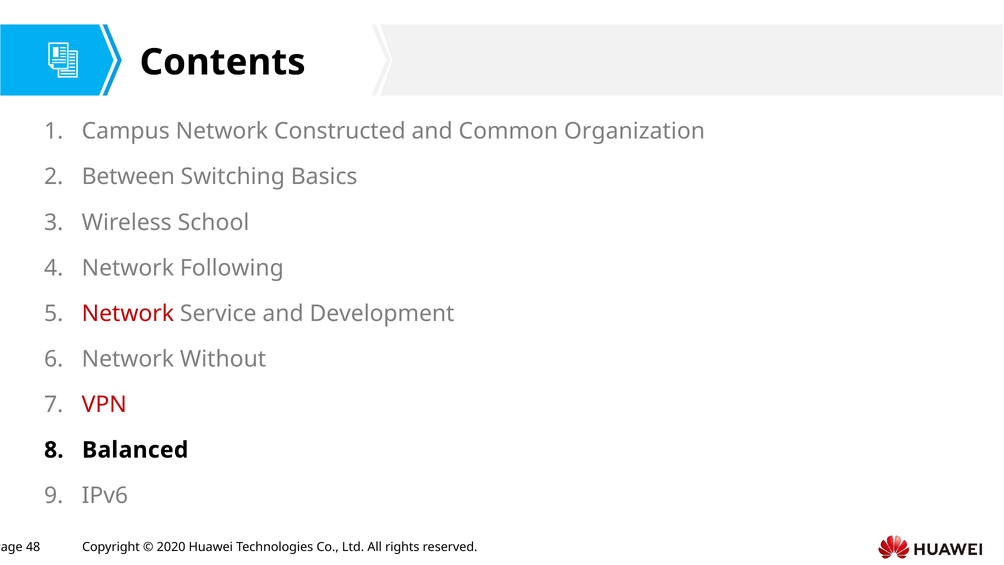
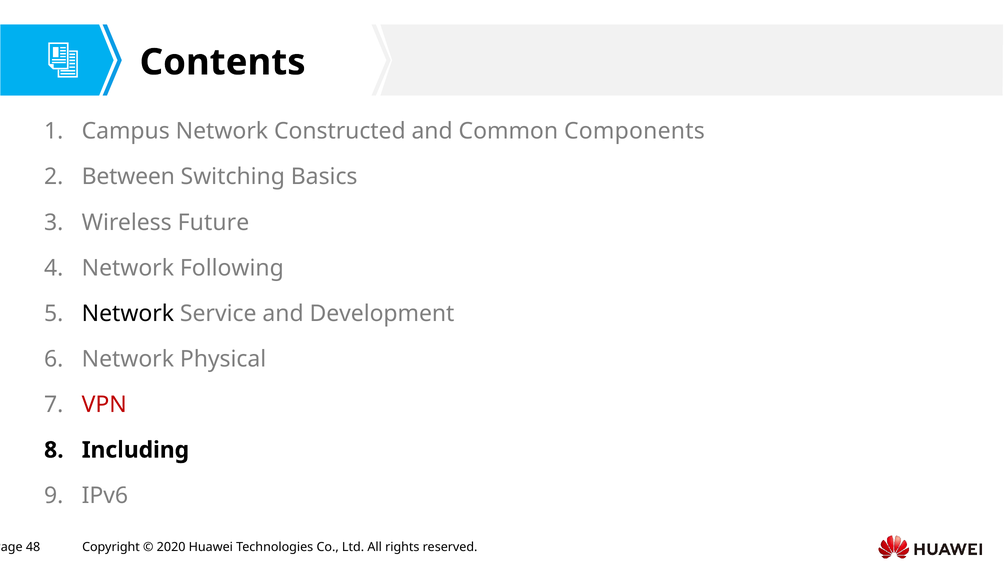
Organization: Organization -> Components (634, 131)
School: School -> Future (213, 222)
Network colour: red -> black (128, 313)
Without: Without -> Physical (223, 359)
Balanced: Balanced -> Including (135, 450)
